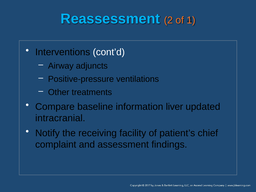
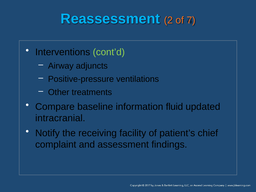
1: 1 -> 7 (191, 20)
cont’d colour: white -> light green (109, 52)
liver: liver -> fluid (174, 107)
